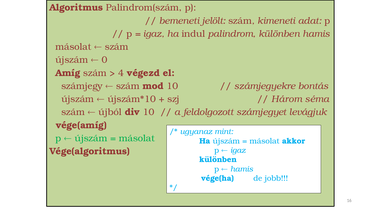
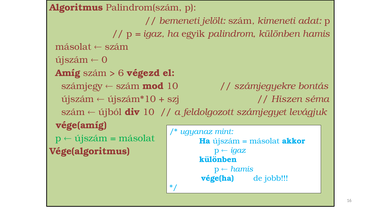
indul: indul -> egyik (193, 34)
4: 4 -> 6 (121, 73)
Három: Három -> Hiszen (287, 99)
